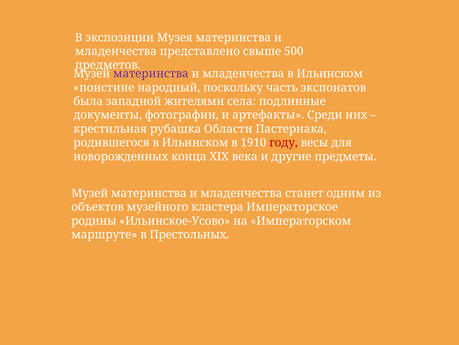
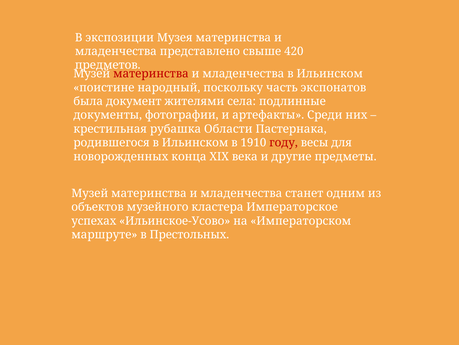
500: 500 -> 420 (294, 51)
материнства colour: purple -> red (151, 74)
западной: западной -> документ (134, 101)
родины: родины -> успехах (94, 220)
